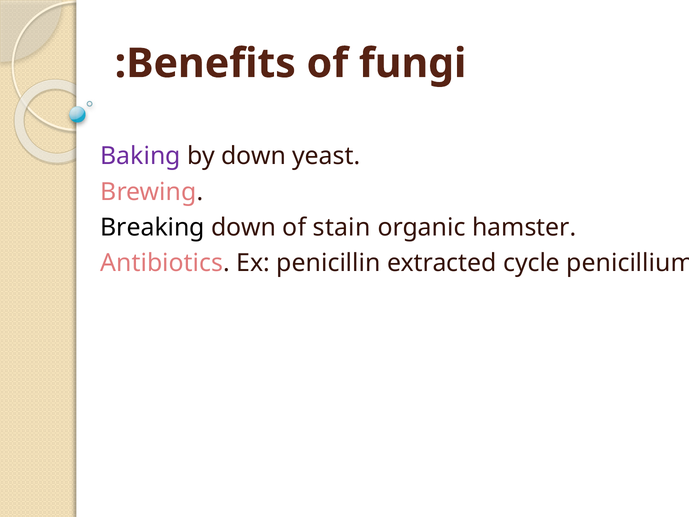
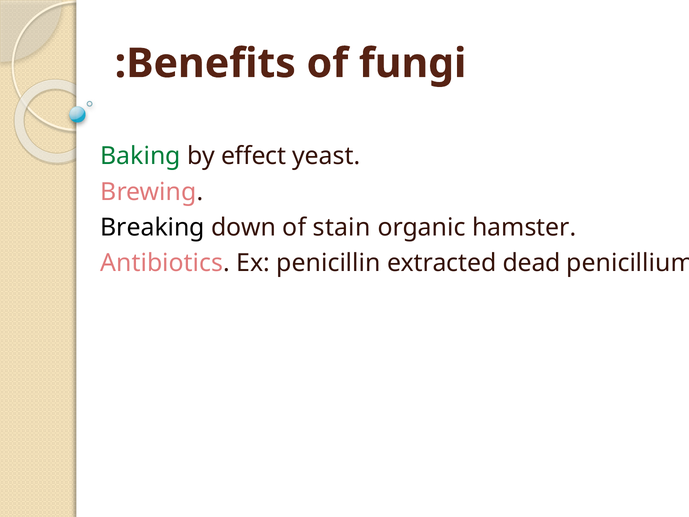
Baking colour: purple -> green (141, 156)
by down: down -> effect (254, 156)
cycle: cycle -> dead (532, 263)
